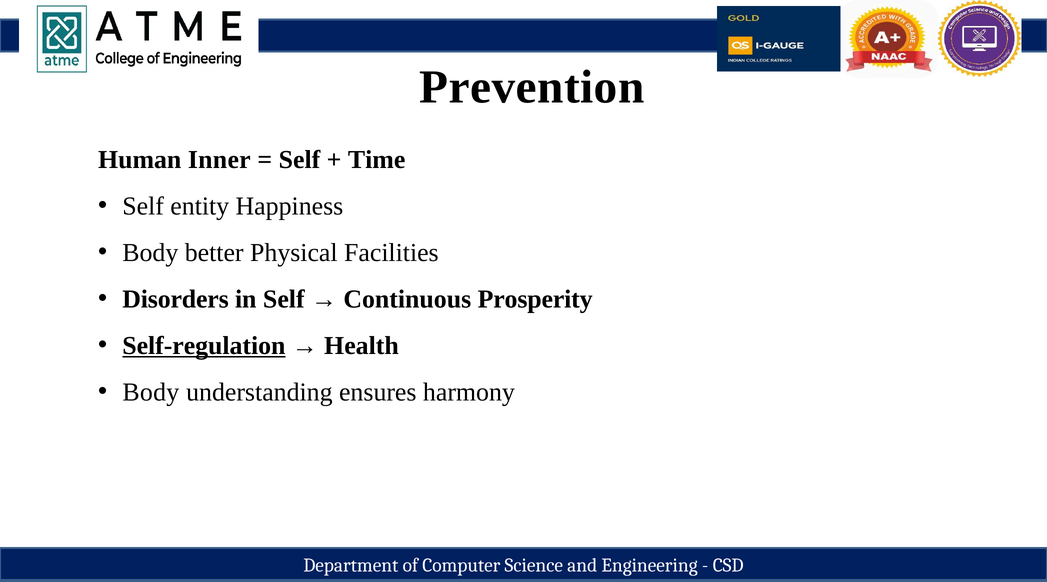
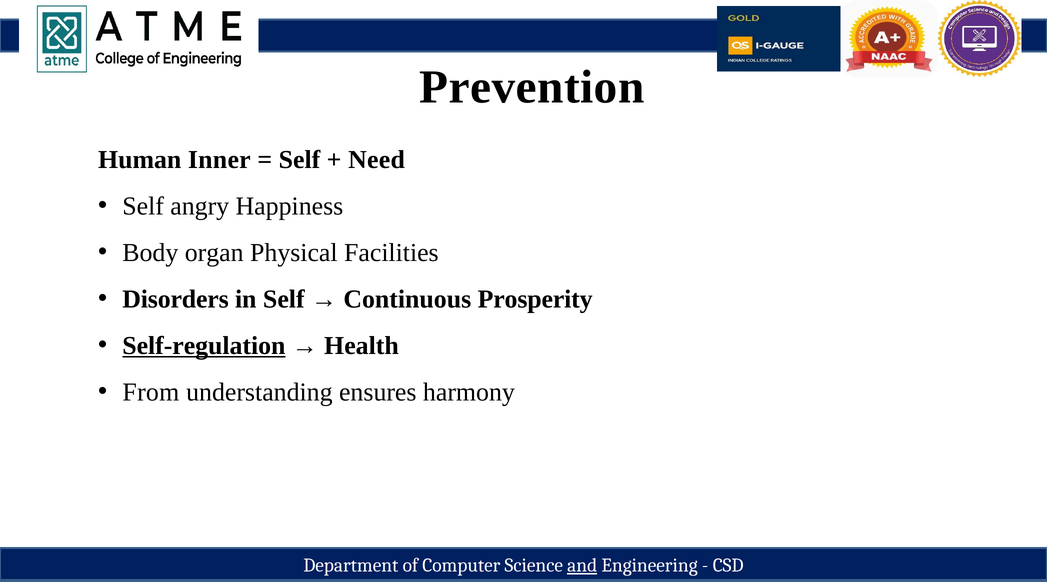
Time: Time -> Need (377, 159)
entity: entity -> angry (200, 206)
better: better -> organ (214, 252)
Body: Body -> From (151, 392)
and underline: none -> present (582, 565)
